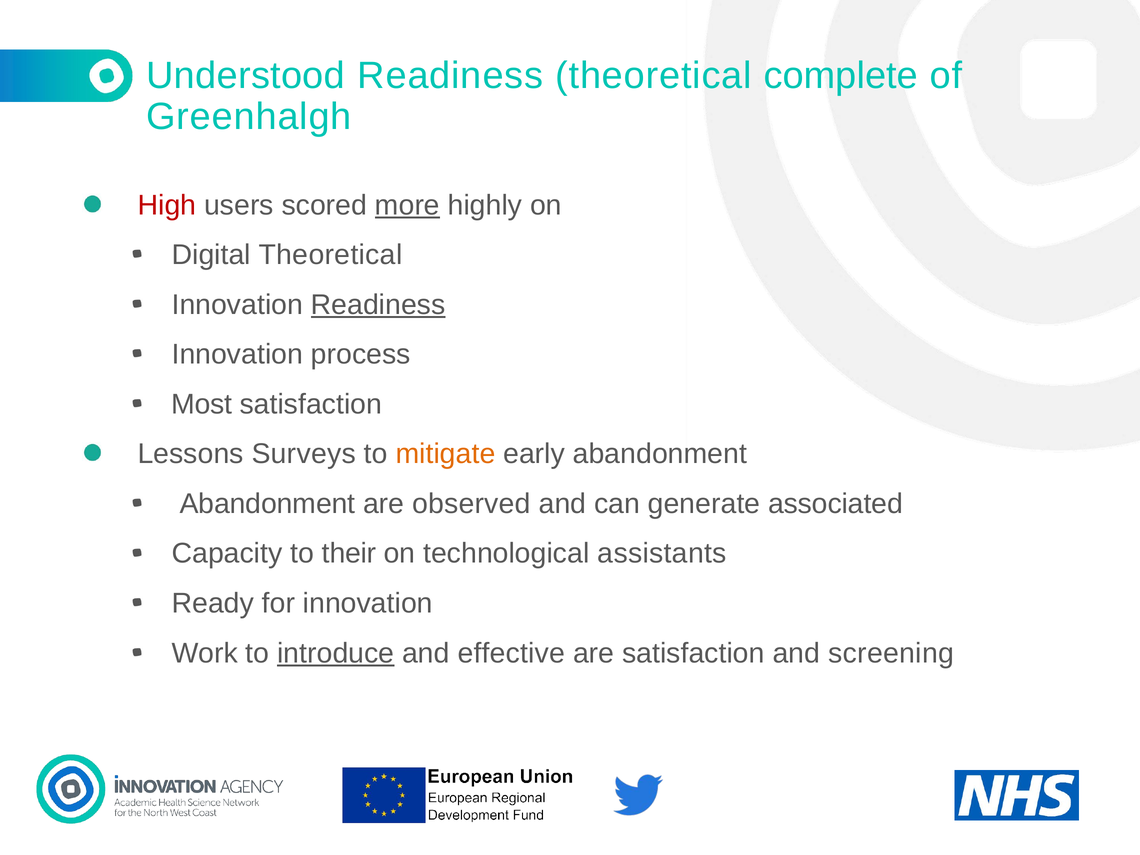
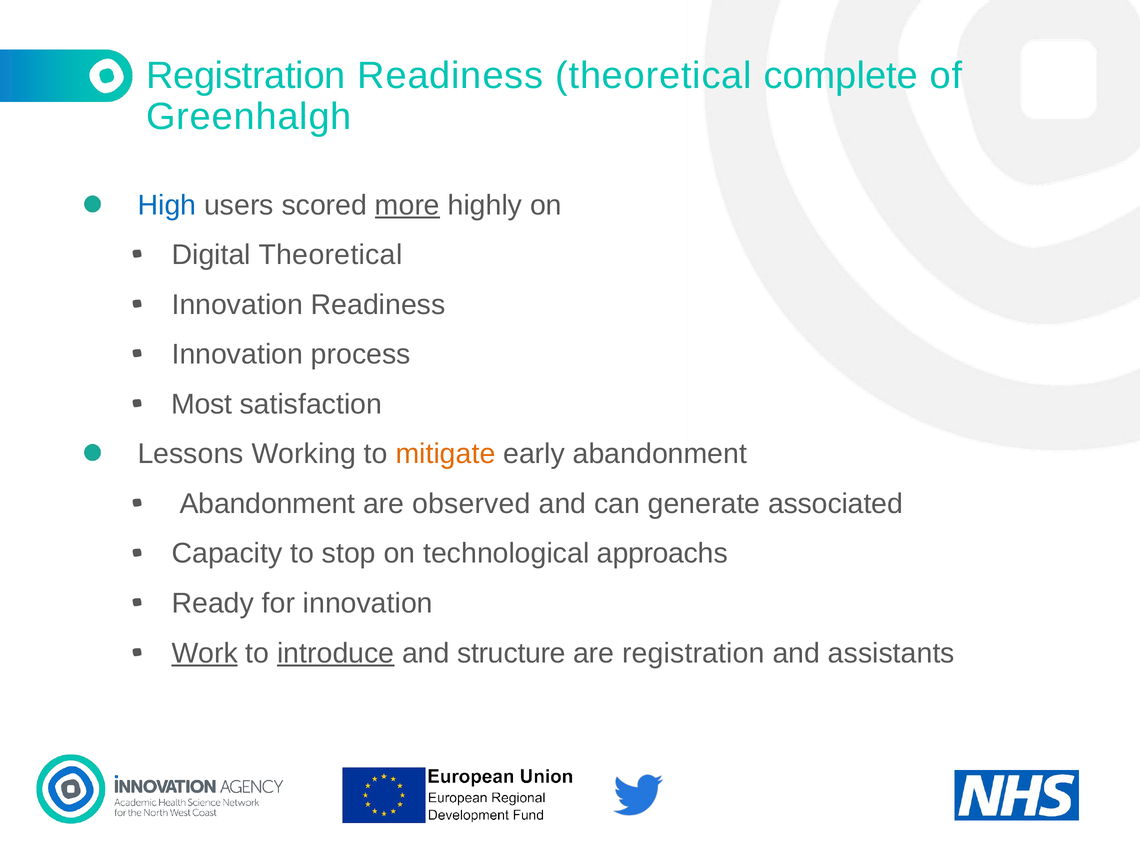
Understood: Understood -> Registration (246, 76)
High colour: red -> blue (167, 205)
Readiness underline: present -> none (378, 305)
Surveys: Surveys -> Working (304, 454)
their: their -> stop (349, 554)
assistants: assistants -> approachs (662, 554)
Work underline: none -> present (205, 653)
effective: effective -> structure (511, 653)
are satisfaction: satisfaction -> registration (693, 653)
screening: screening -> assistants (891, 653)
